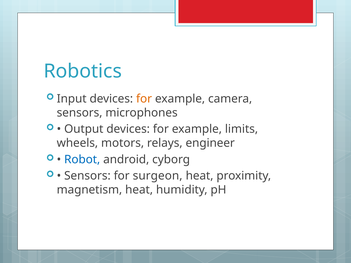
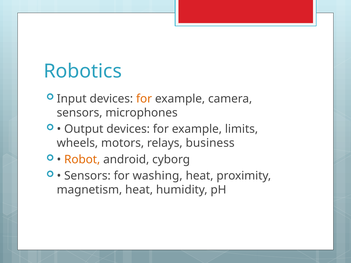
engineer: engineer -> business (210, 143)
Robot colour: blue -> orange (82, 160)
surgeon: surgeon -> washing (158, 176)
